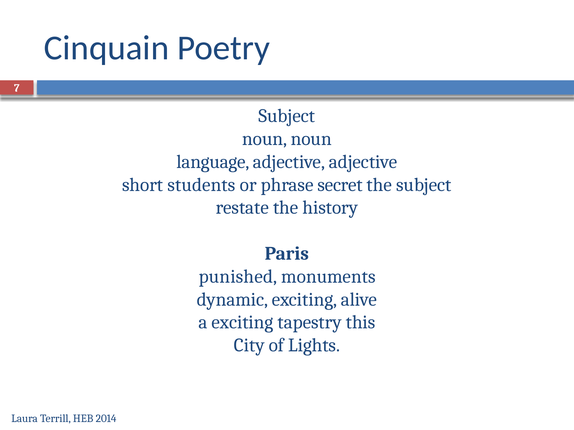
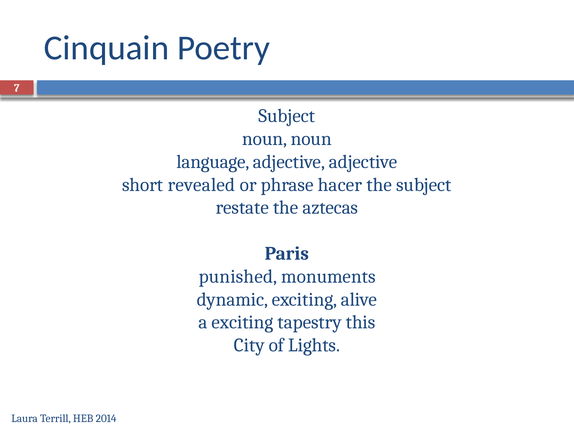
students: students -> revealed (201, 185)
secret: secret -> hacer (340, 185)
history: history -> aztecas (330, 208)
